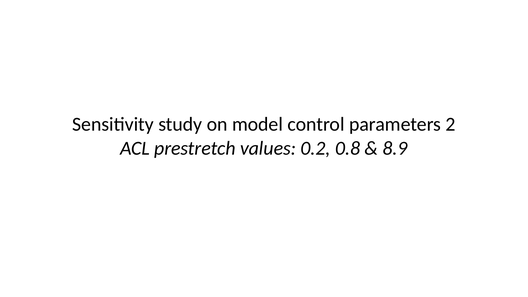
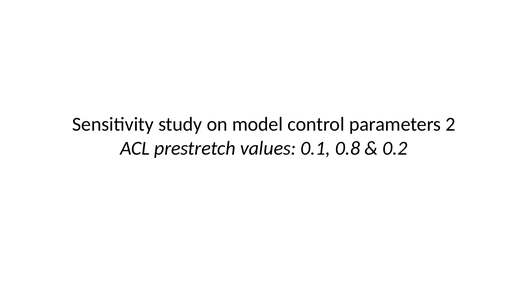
0.2: 0.2 -> 0.1 (316, 148)
8.9: 8.9 -> 0.2 (395, 148)
